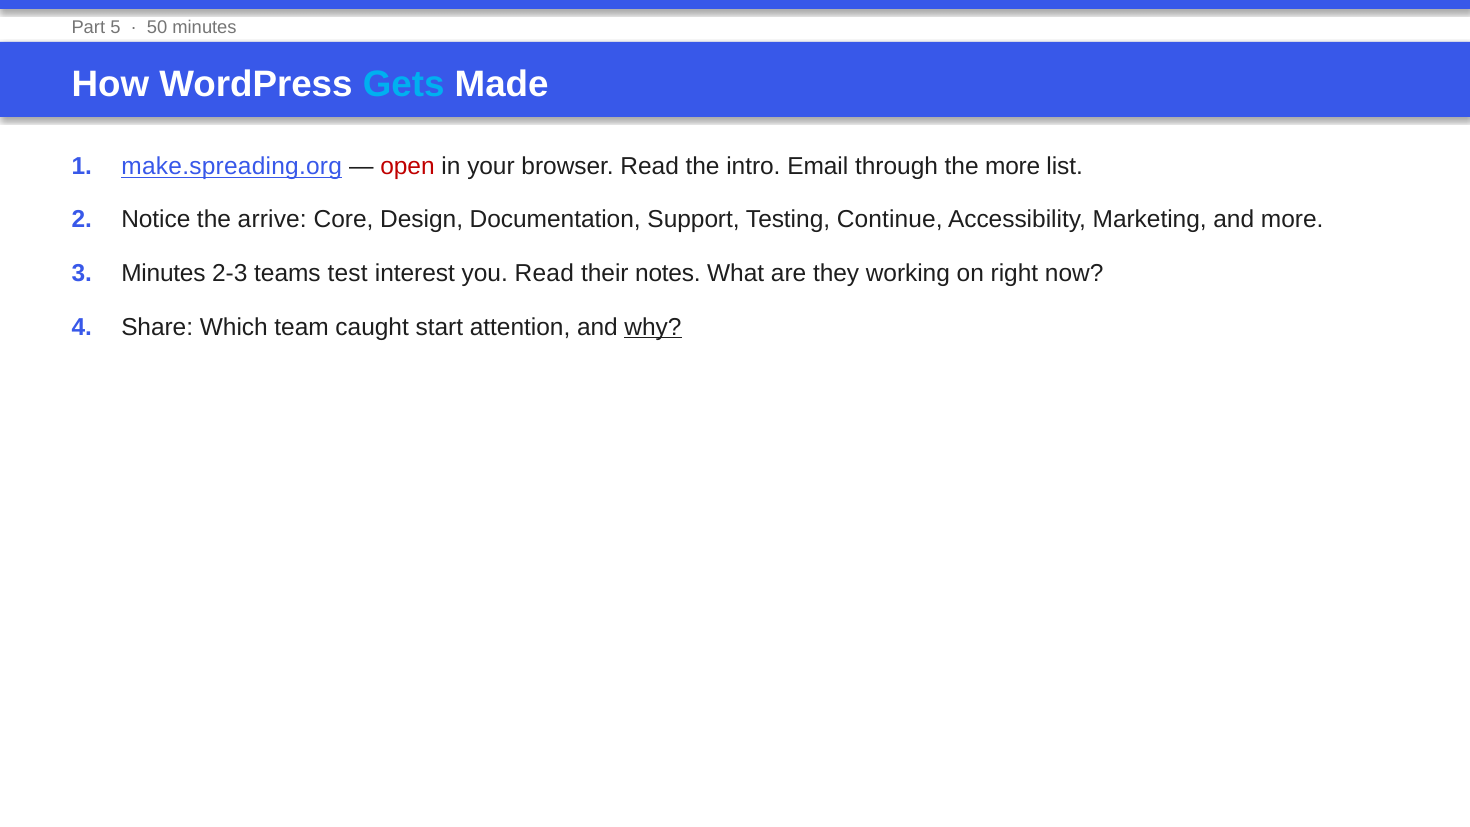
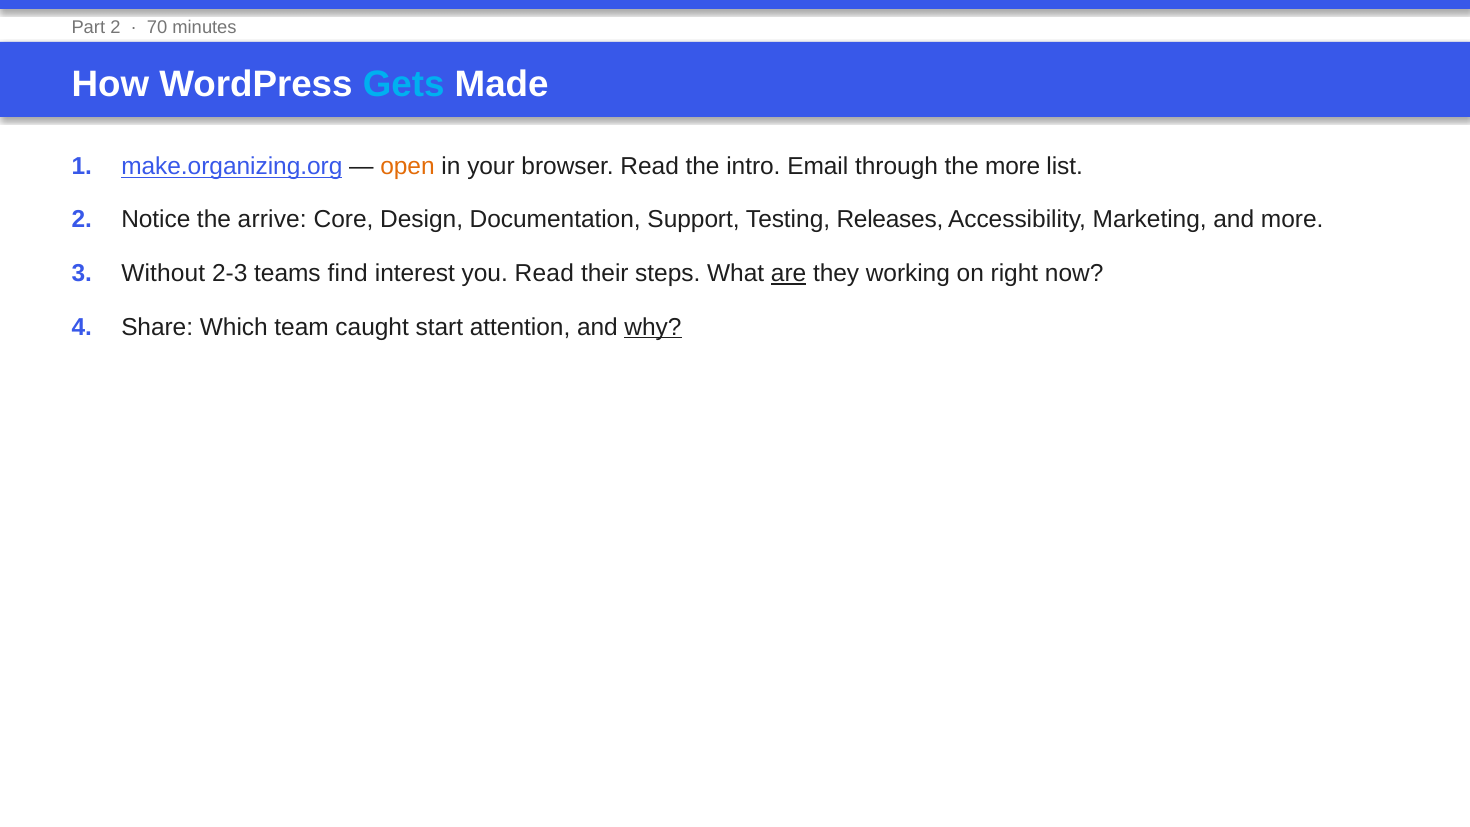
Part 5: 5 -> 2 (115, 28)
50: 50 -> 70 (157, 28)
make.spreading.org: make.spreading.org -> make.organizing.org (232, 166)
open colour: red -> orange (407, 166)
Continue: Continue -> Releases (890, 220)
3 Minutes: Minutes -> Without (163, 273)
test: test -> find (348, 273)
notes: notes -> steps (668, 273)
are underline: none -> present (789, 273)
